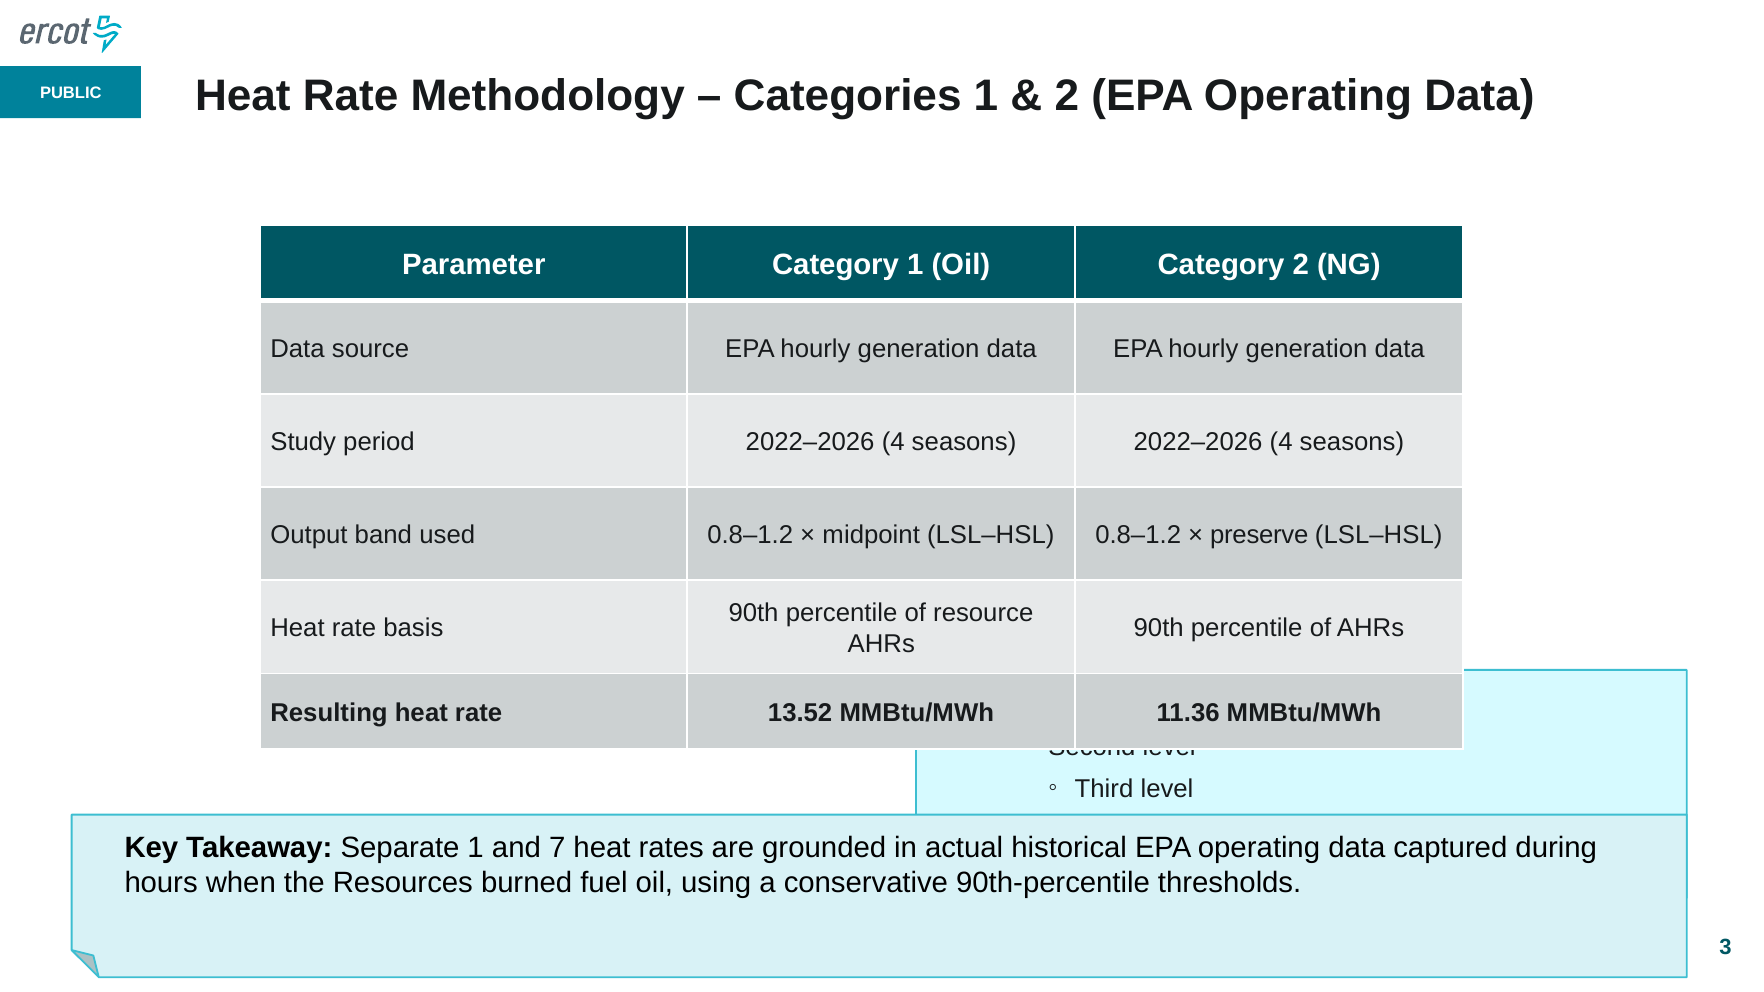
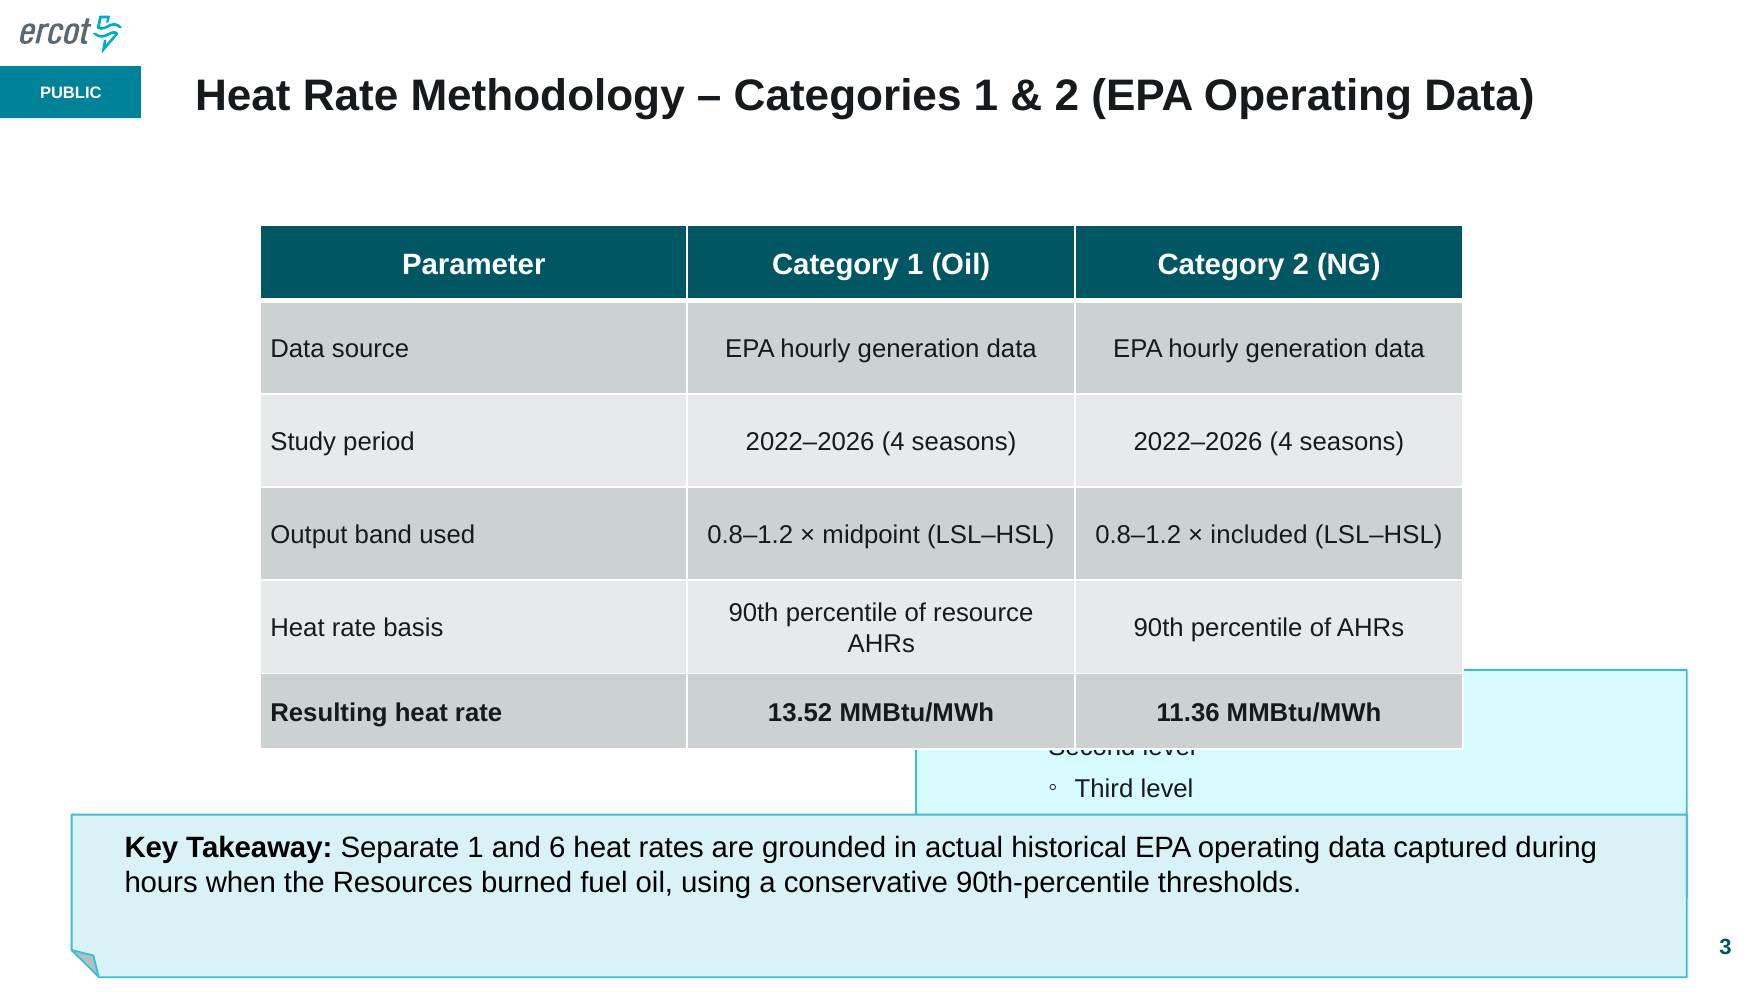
preserve: preserve -> included (1259, 535)
7: 7 -> 6 (557, 848)
